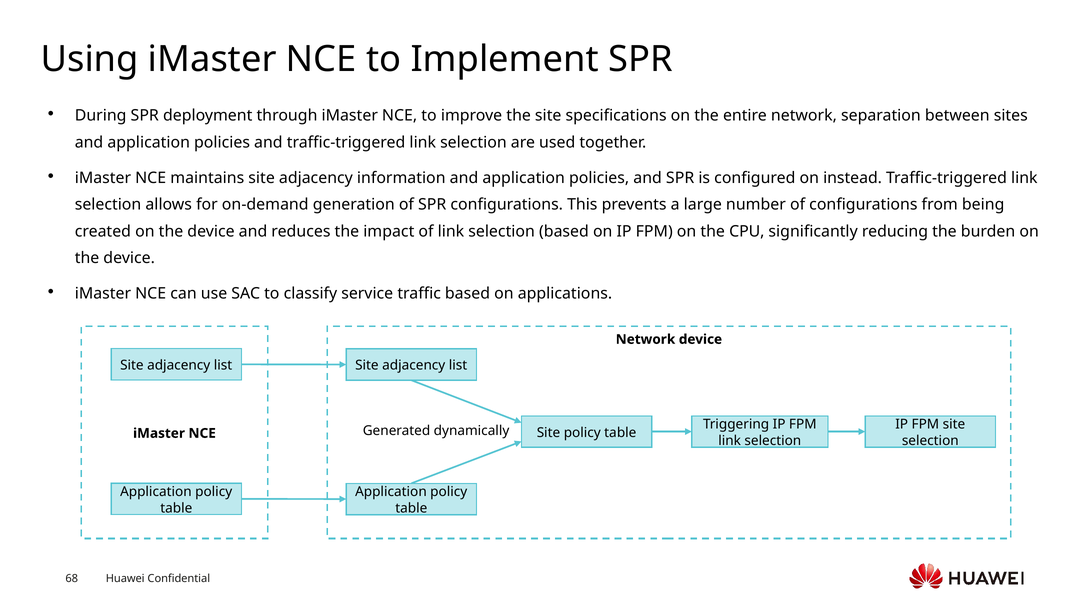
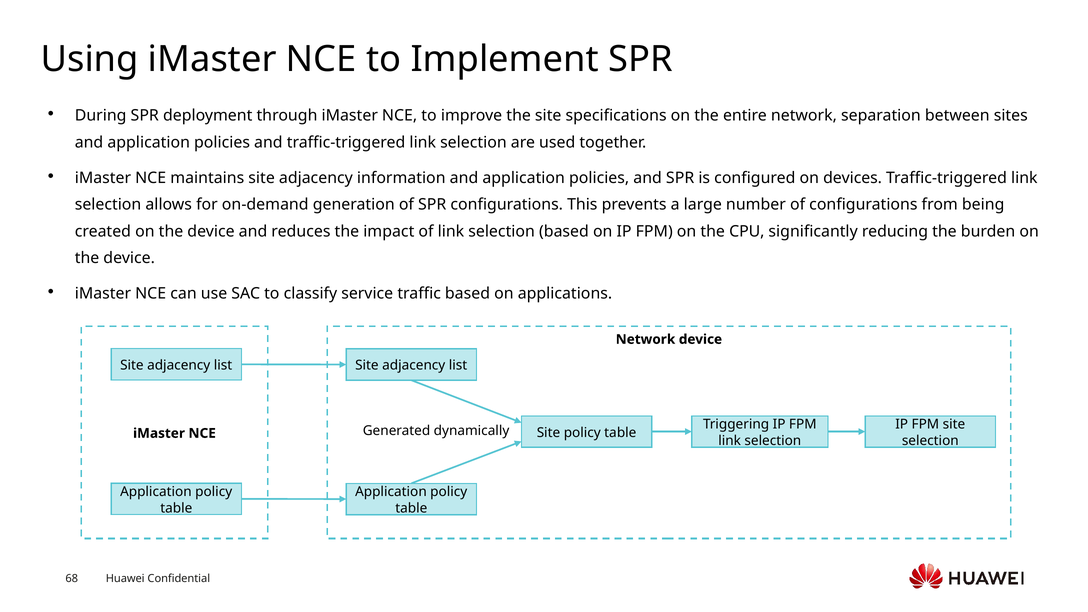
instead: instead -> devices (853, 178)
